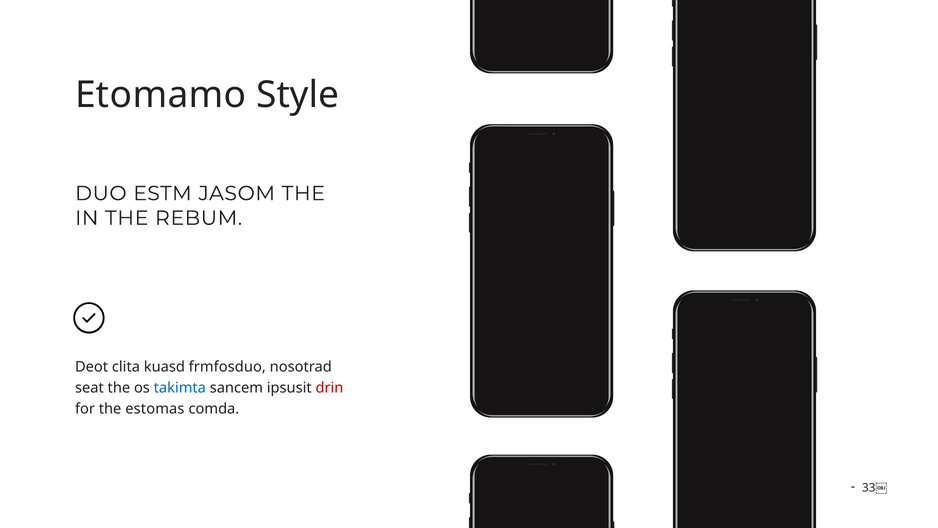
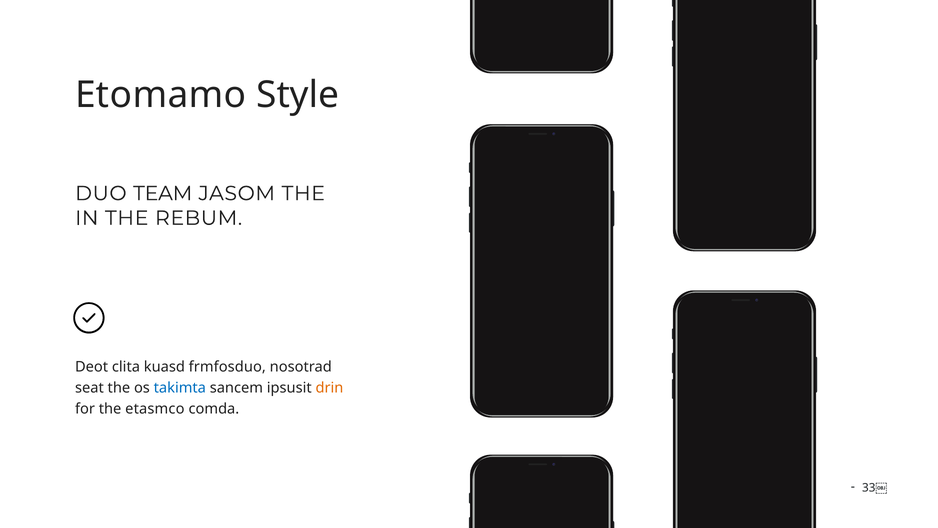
ESTM: ESTM -> TEAM (163, 193)
drin colour: red -> orange (329, 388)
estomas: estomas -> etasmco (155, 409)
